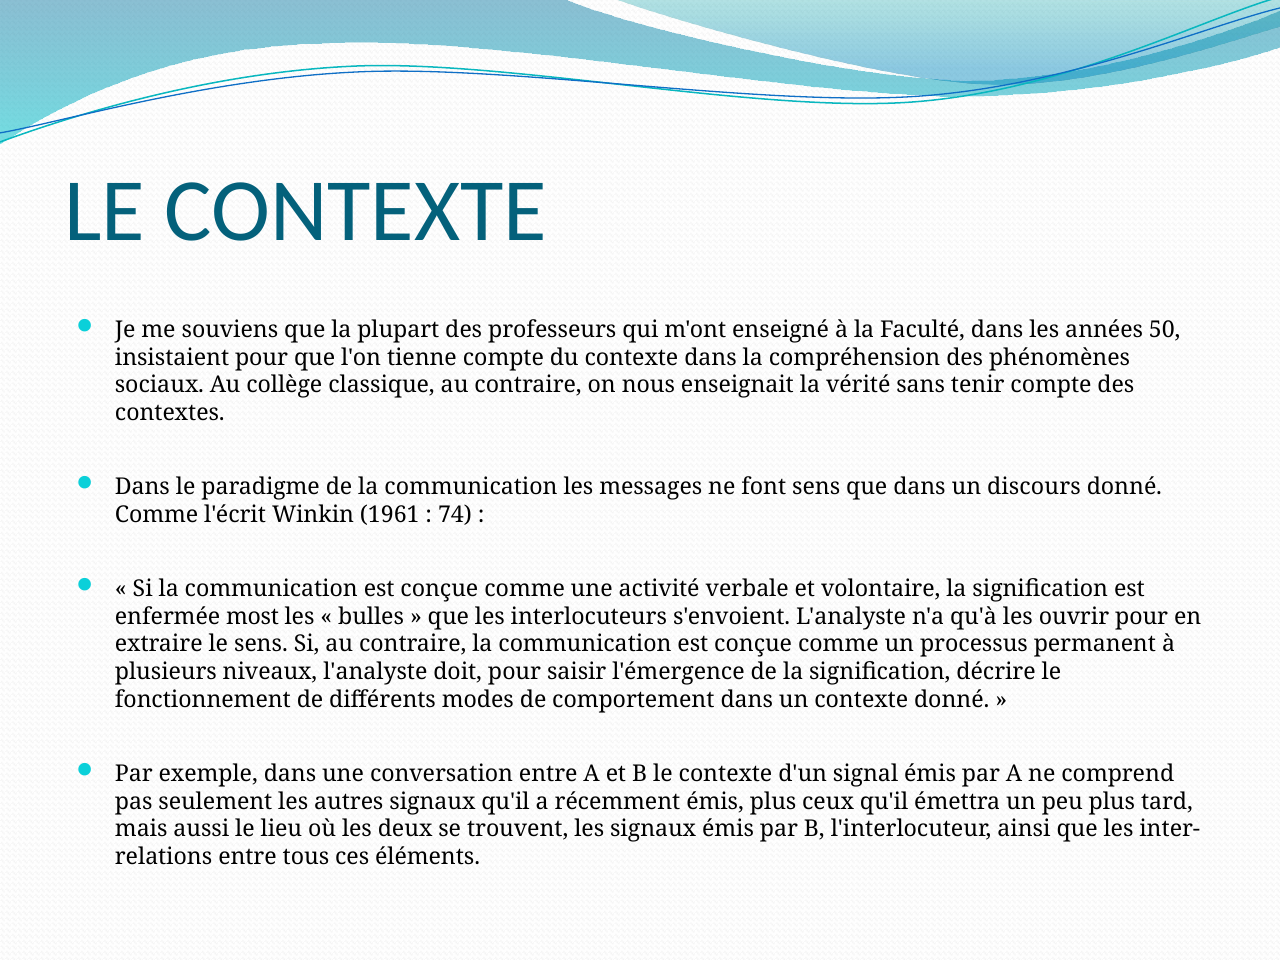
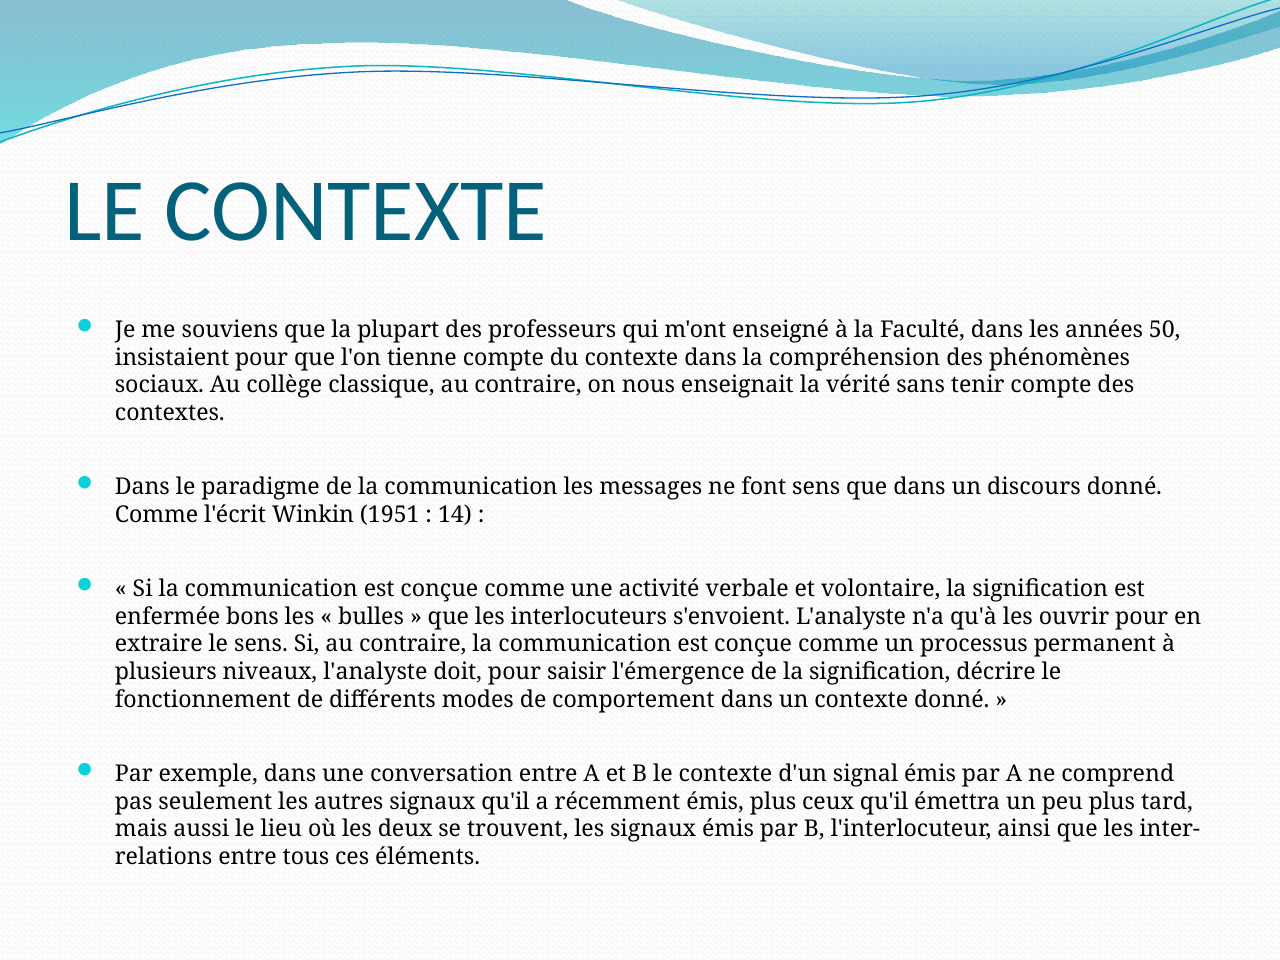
1961: 1961 -> 1951 (390, 515)
74: 74 -> 14 (455, 515)
most: most -> bons (252, 616)
